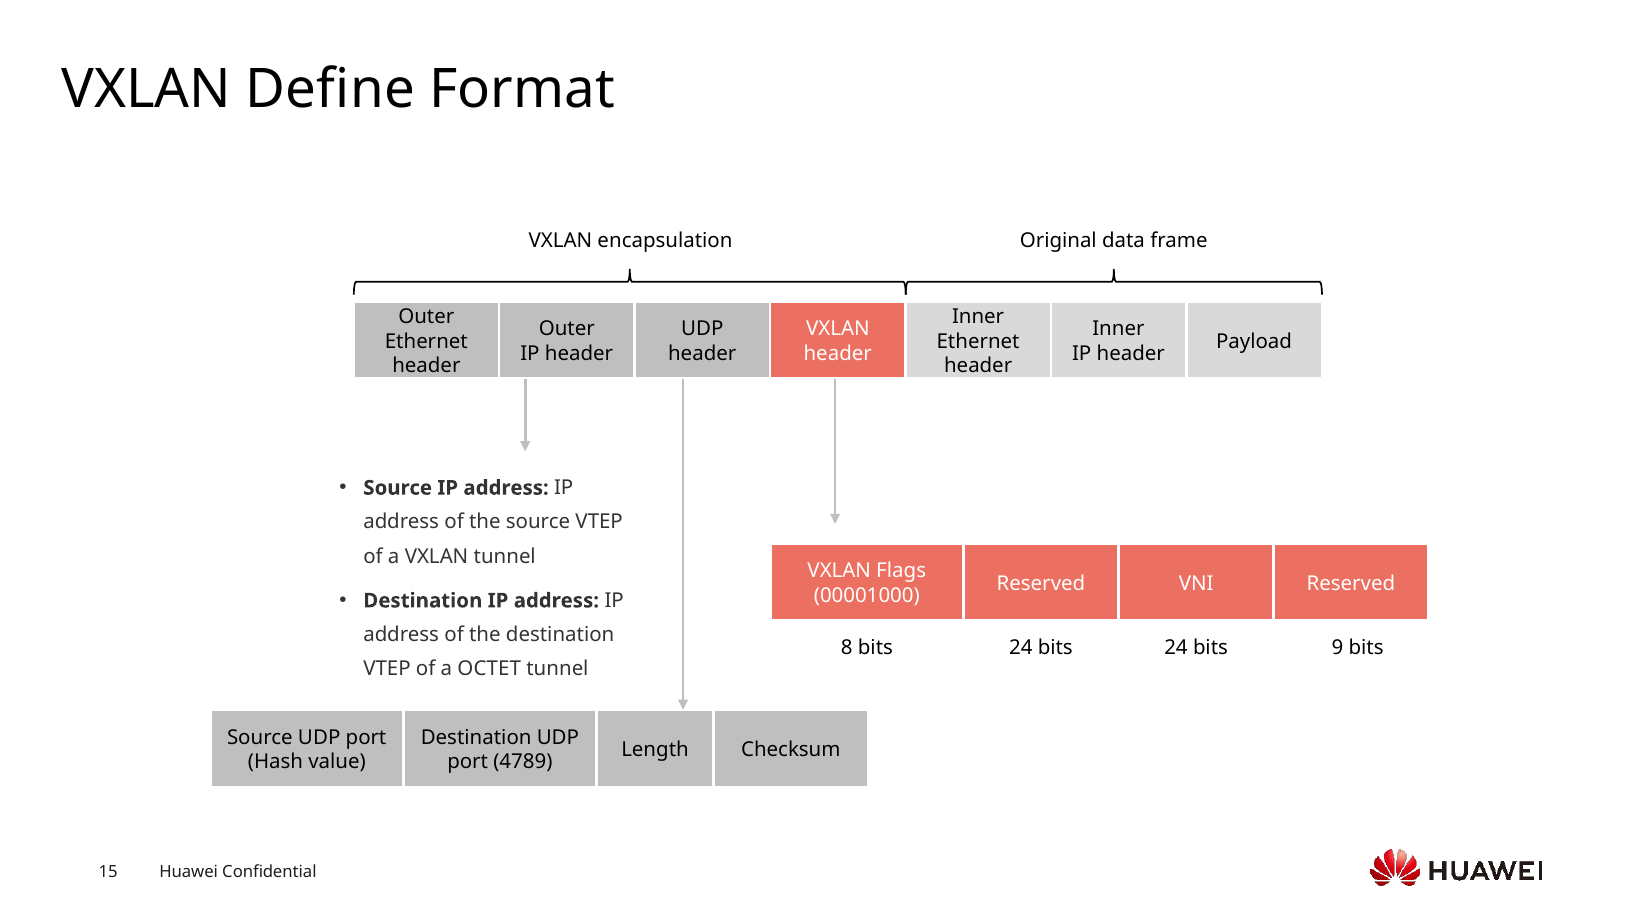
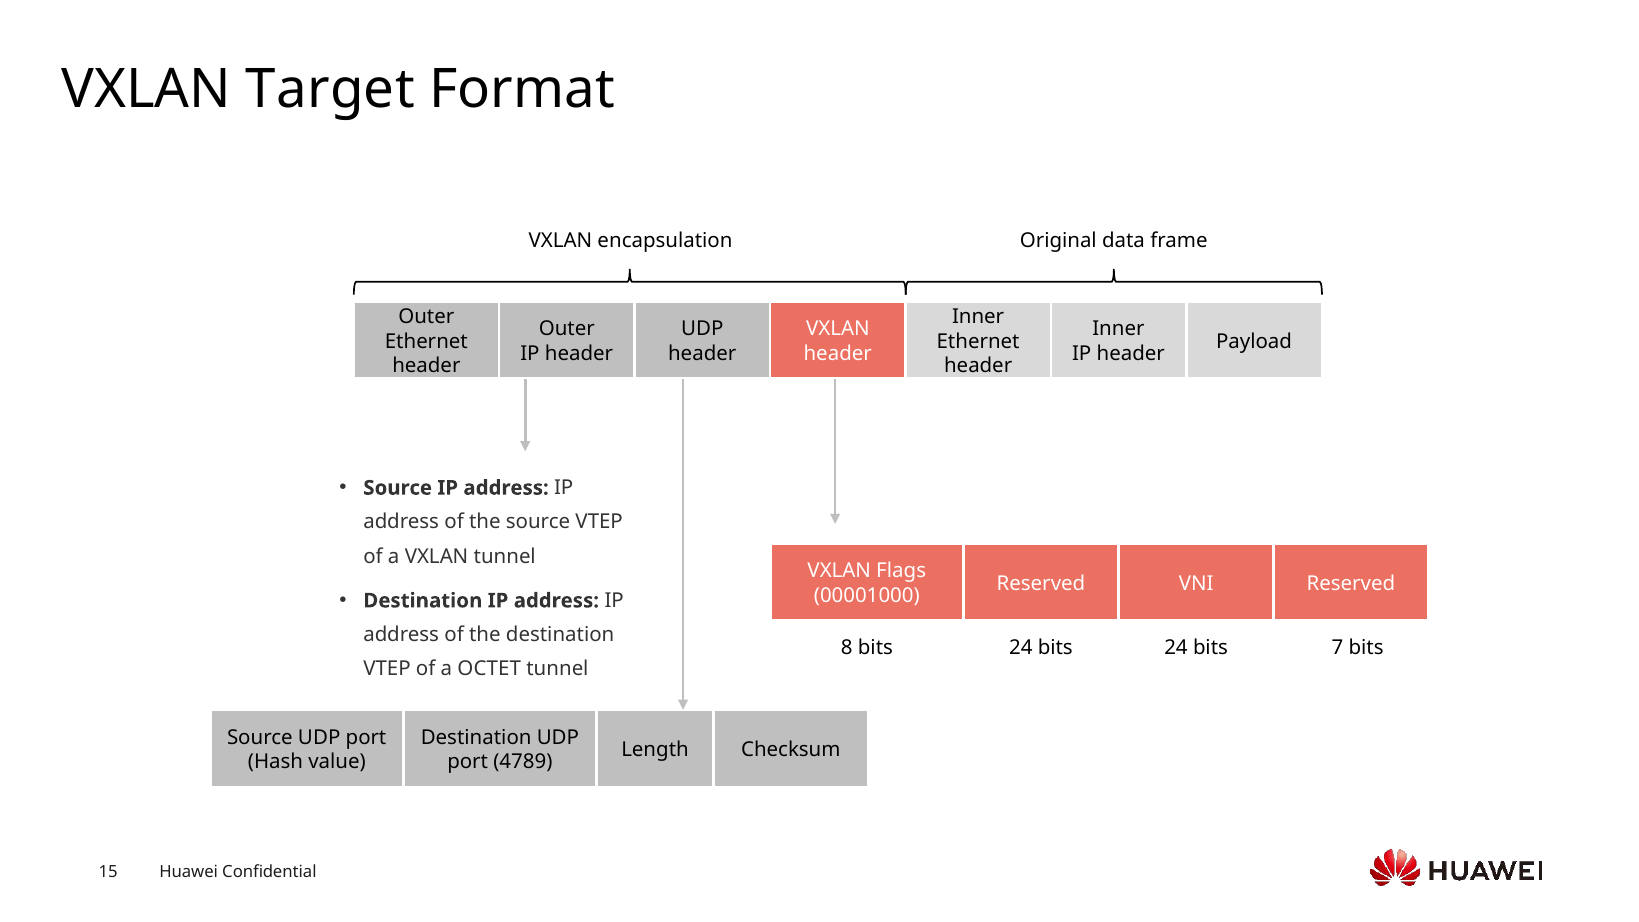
Define: Define -> Target (330, 89)
9: 9 -> 7 (1337, 647)
